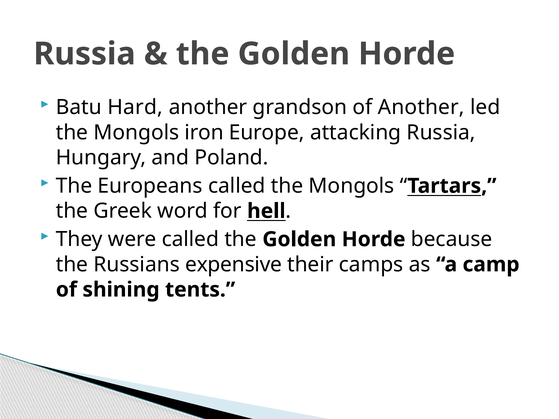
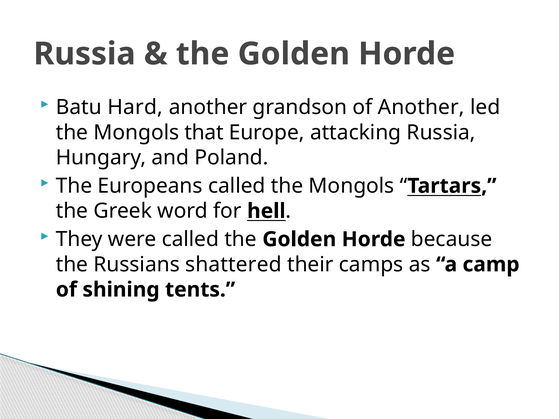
iron: iron -> that (204, 133)
expensive: expensive -> shattered (233, 265)
